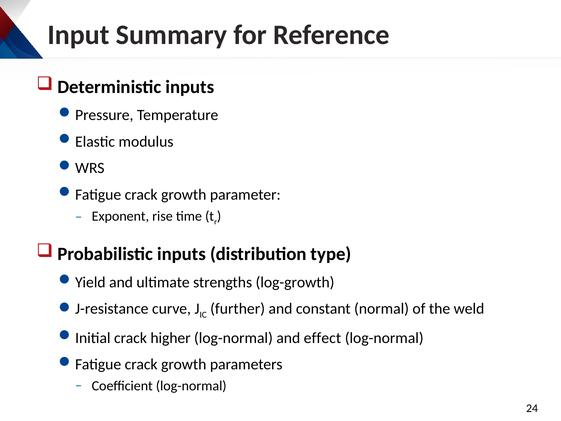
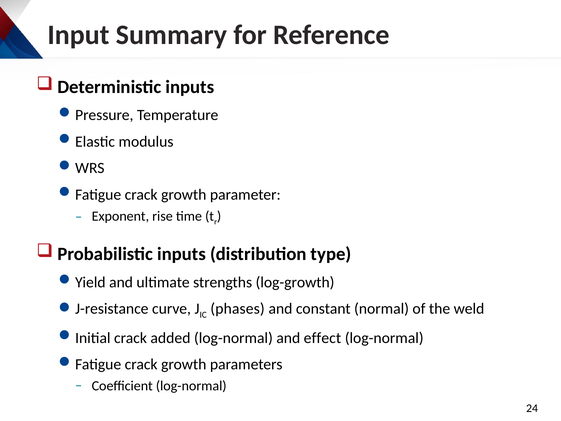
further: further -> phases (238, 309)
higher: higher -> added (170, 338)
